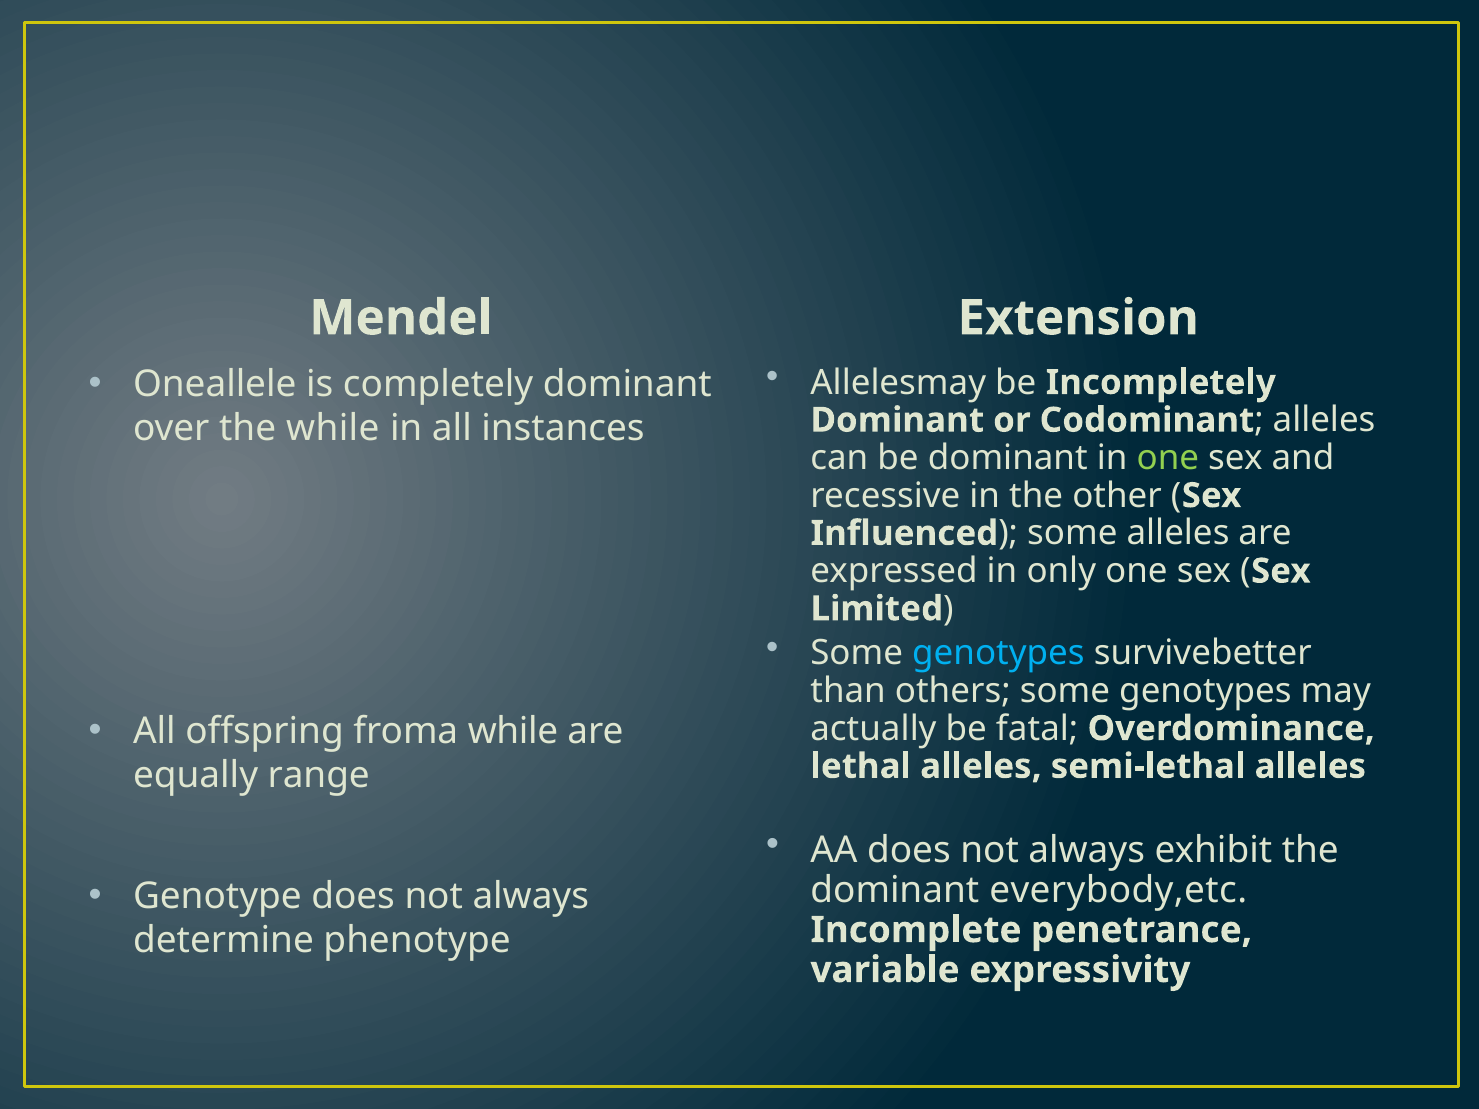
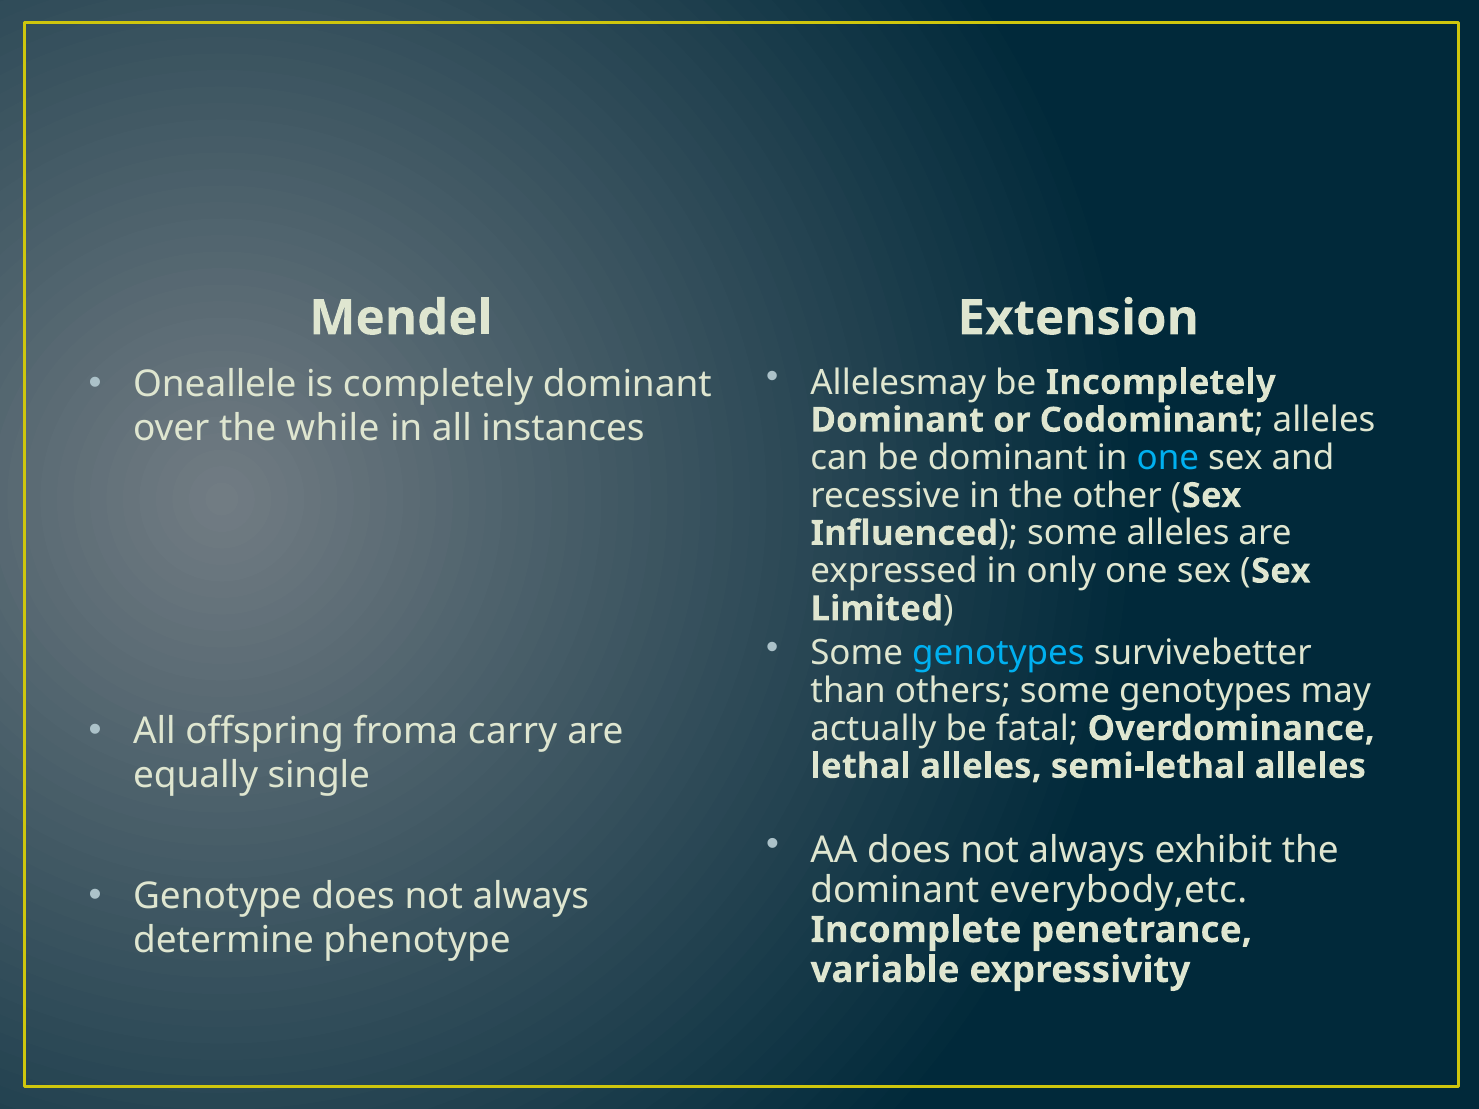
one colour: light green -> light blue (1168, 458)
froma while: while -> carry (513, 731)
range: range -> single (319, 776)
